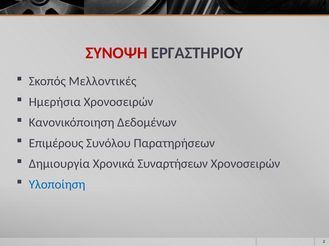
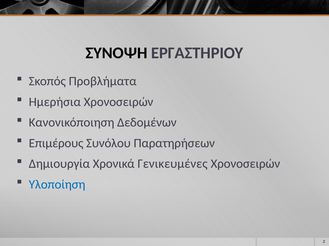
ΣΥΝΟΨΗ colour: red -> black (117, 53)
Μελλοντικές: Μελλοντικές -> Προβλήματα (103, 81)
Συναρτήσεων: Συναρτήσεων -> Γενικευμένες (173, 164)
